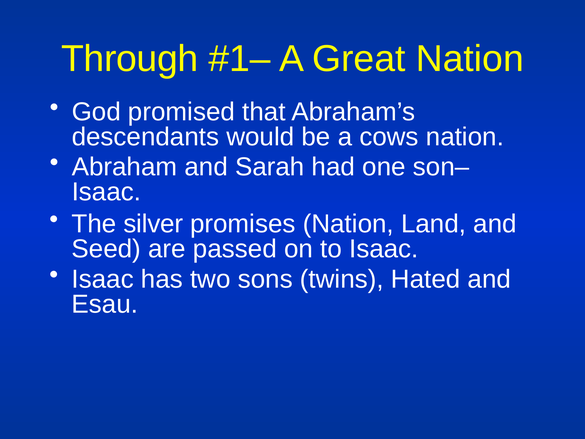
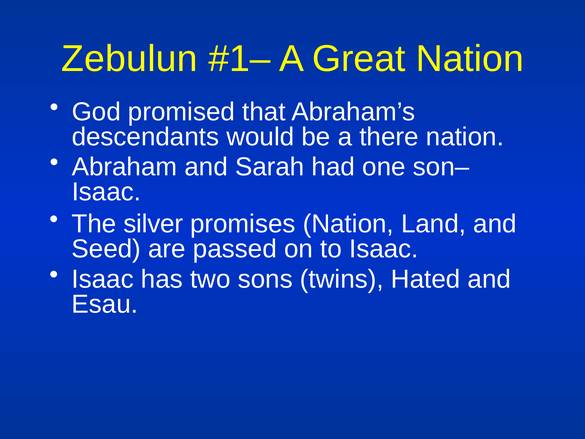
Through: Through -> Zebulun (129, 59)
cows: cows -> there (389, 137)
